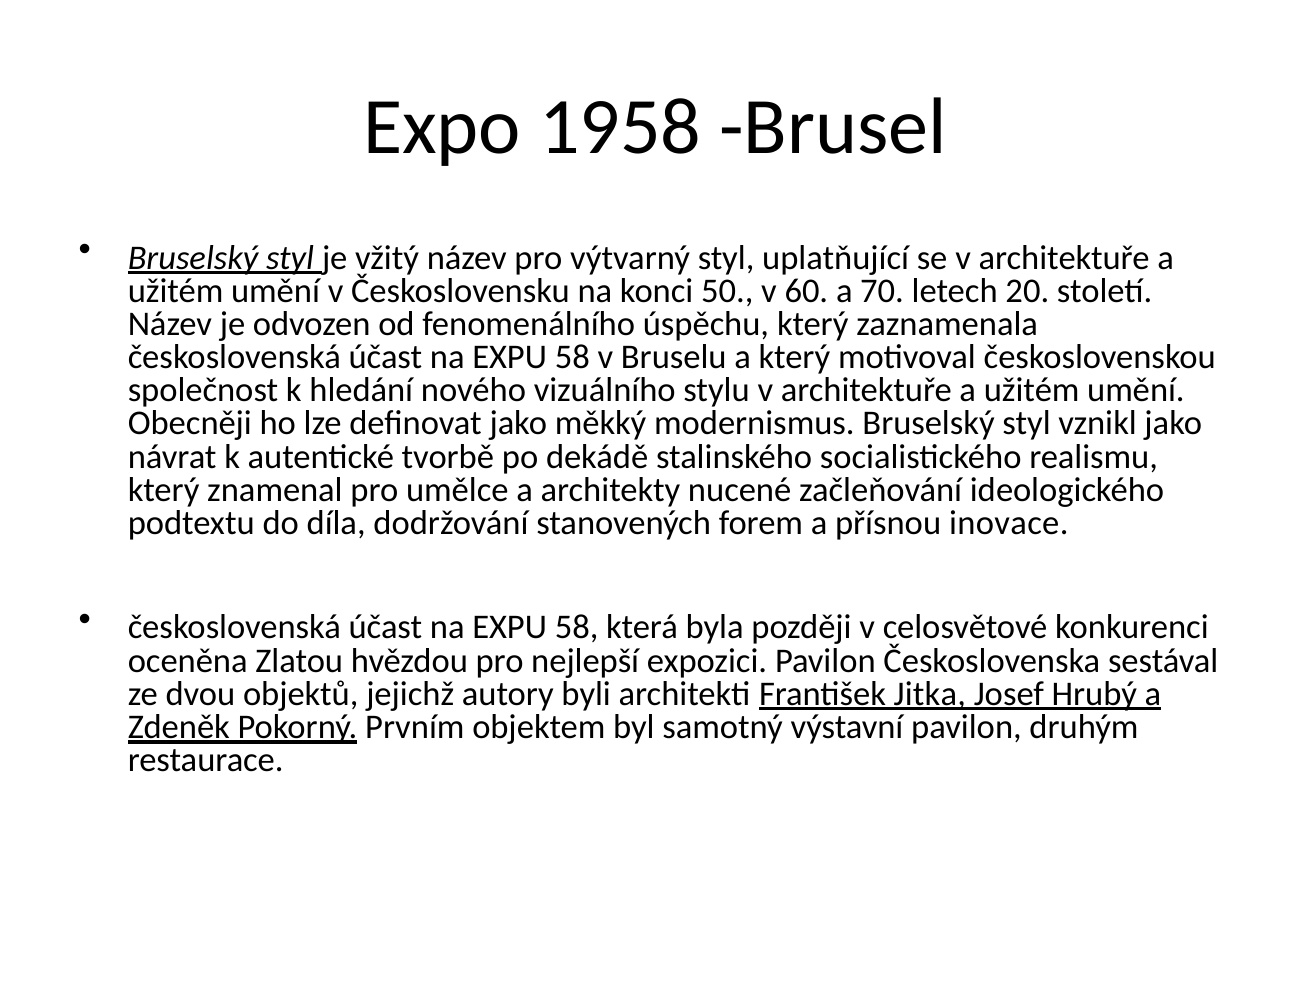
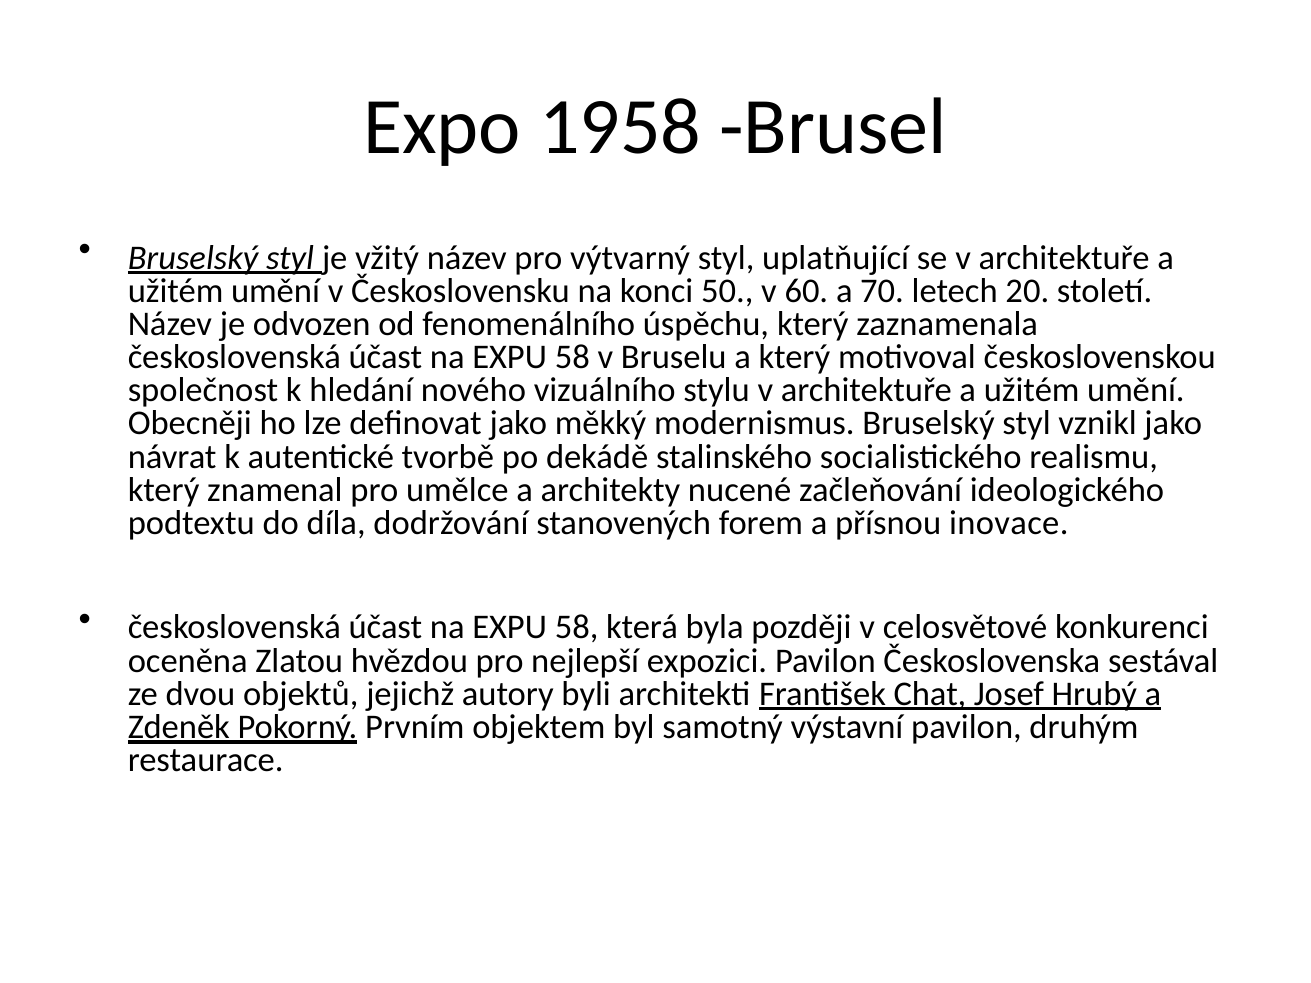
Jitka: Jitka -> Chat (930, 694)
